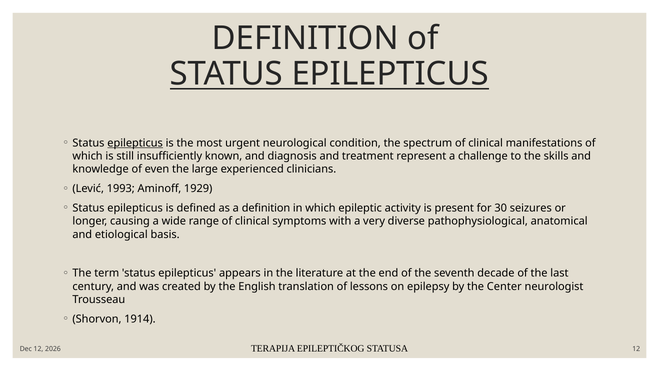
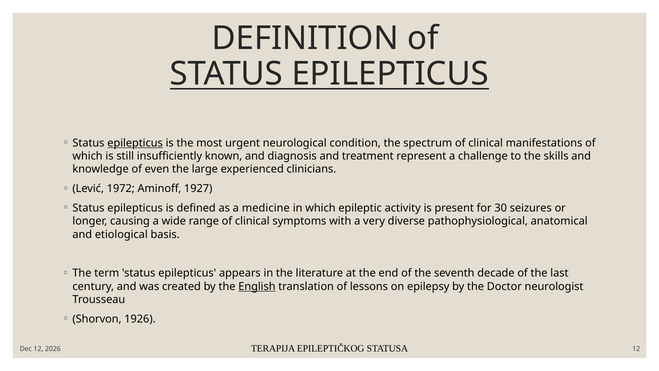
1993: 1993 -> 1972 (121, 189)
1929: 1929 -> 1927 (198, 189)
a definition: definition -> medicine (266, 208)
English underline: none -> present (257, 286)
Center: Center -> Doctor (504, 286)
1914: 1914 -> 1926 (140, 319)
